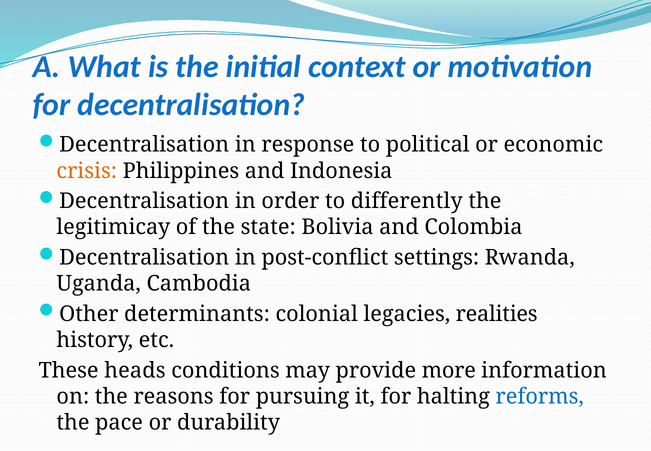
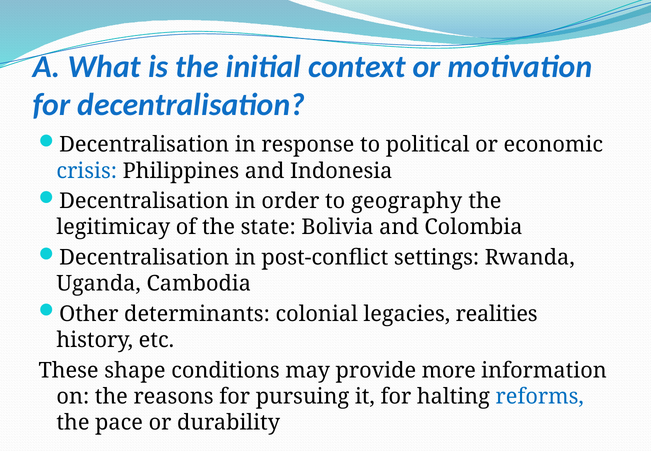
crisis colour: orange -> blue (87, 171)
differently: differently -> geography (407, 201)
heads: heads -> shape (135, 370)
